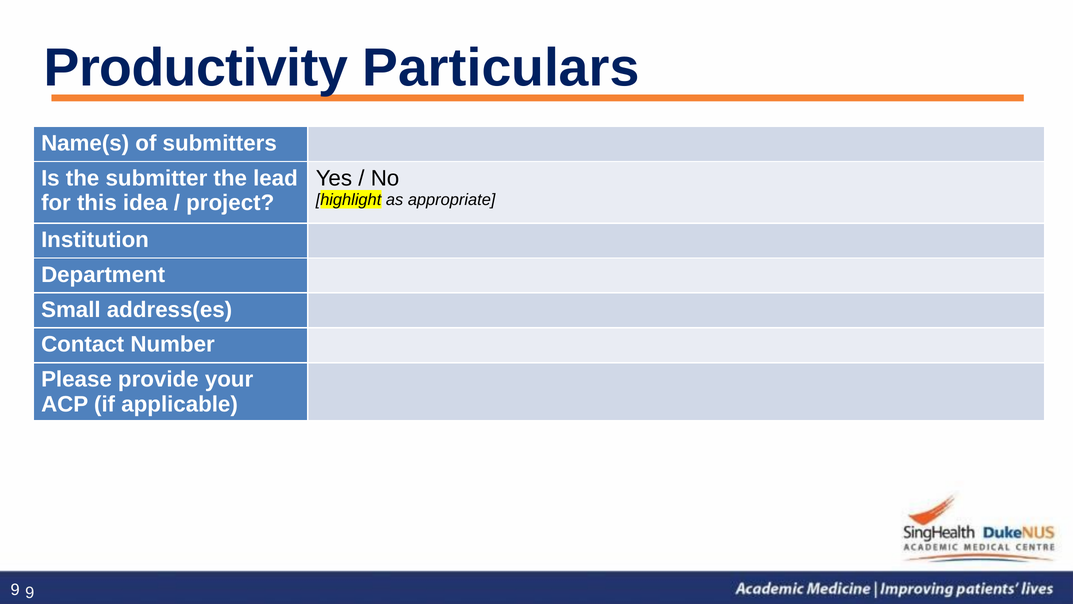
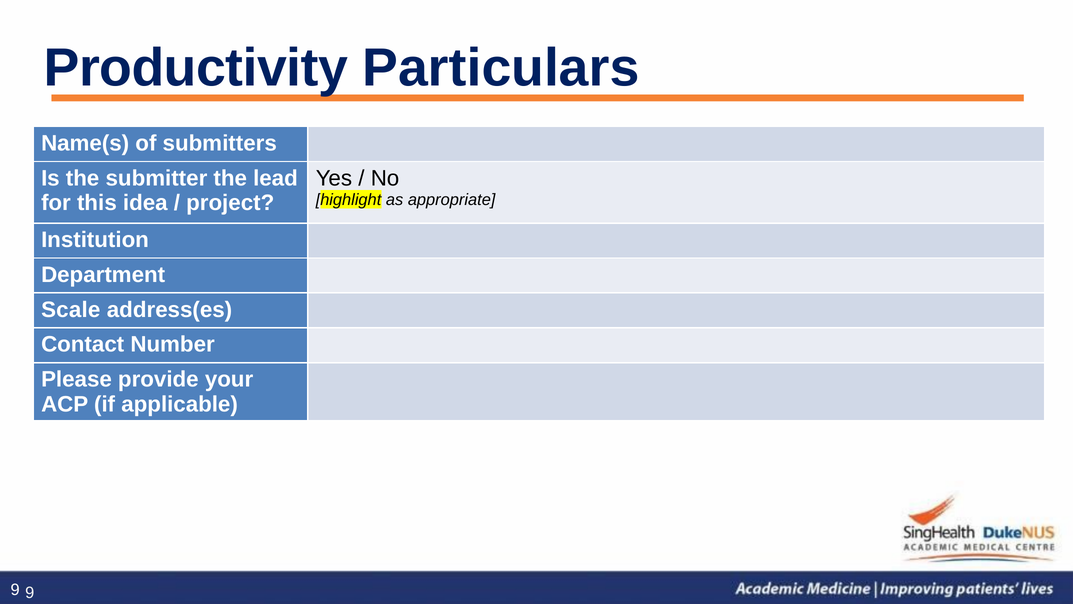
Small: Small -> Scale (71, 309)
